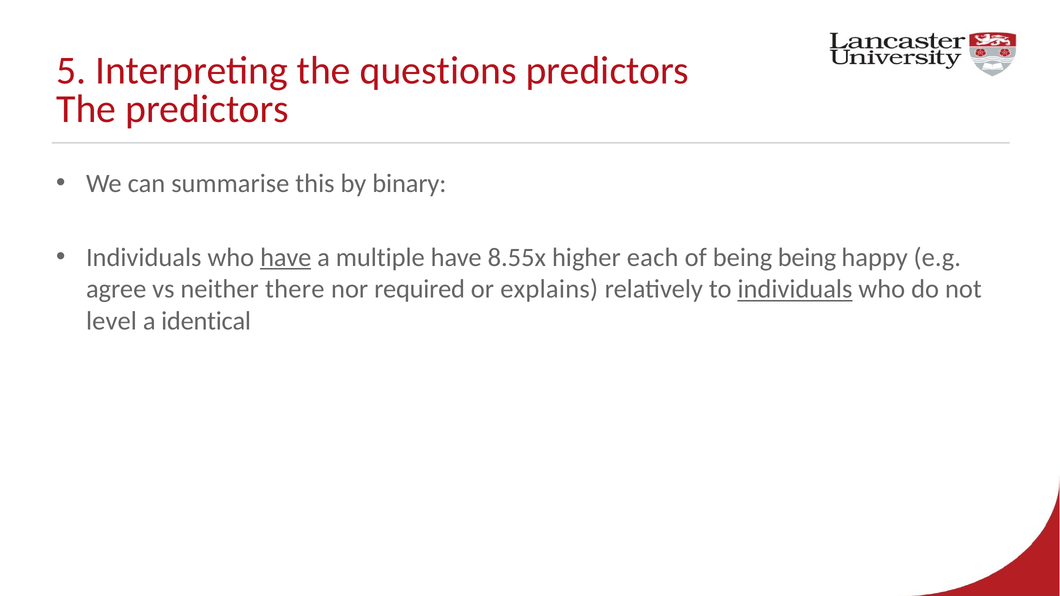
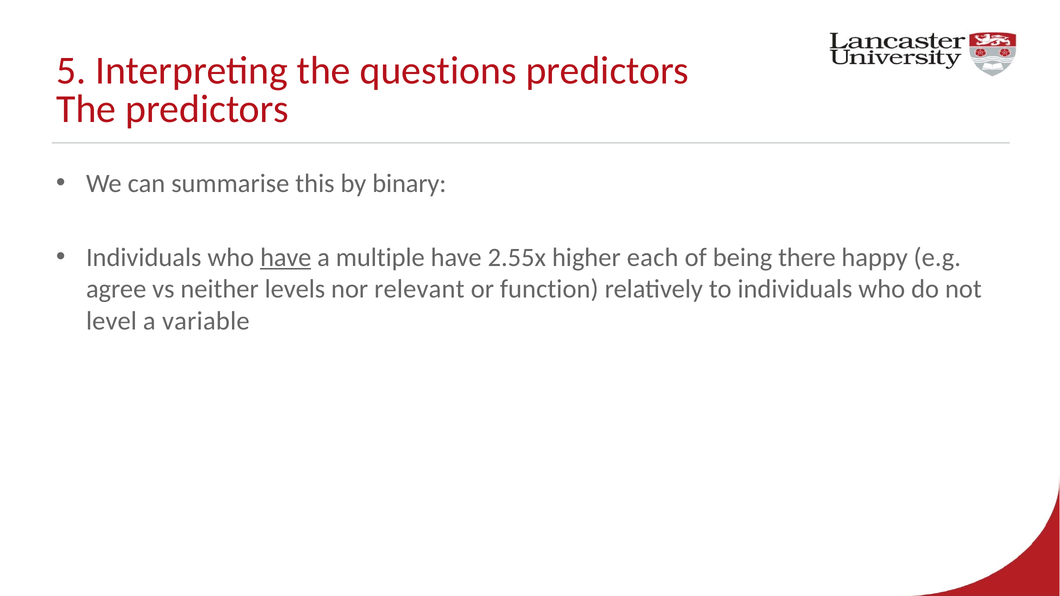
8.55x: 8.55x -> 2.55x (517, 258)
being being: being -> there (807, 258)
there: there -> levels (295, 289)
required: required -> relevant (419, 289)
explains: explains -> function (549, 289)
individuals underline: present -> none (795, 289)
identical: identical -> variable (206, 321)
